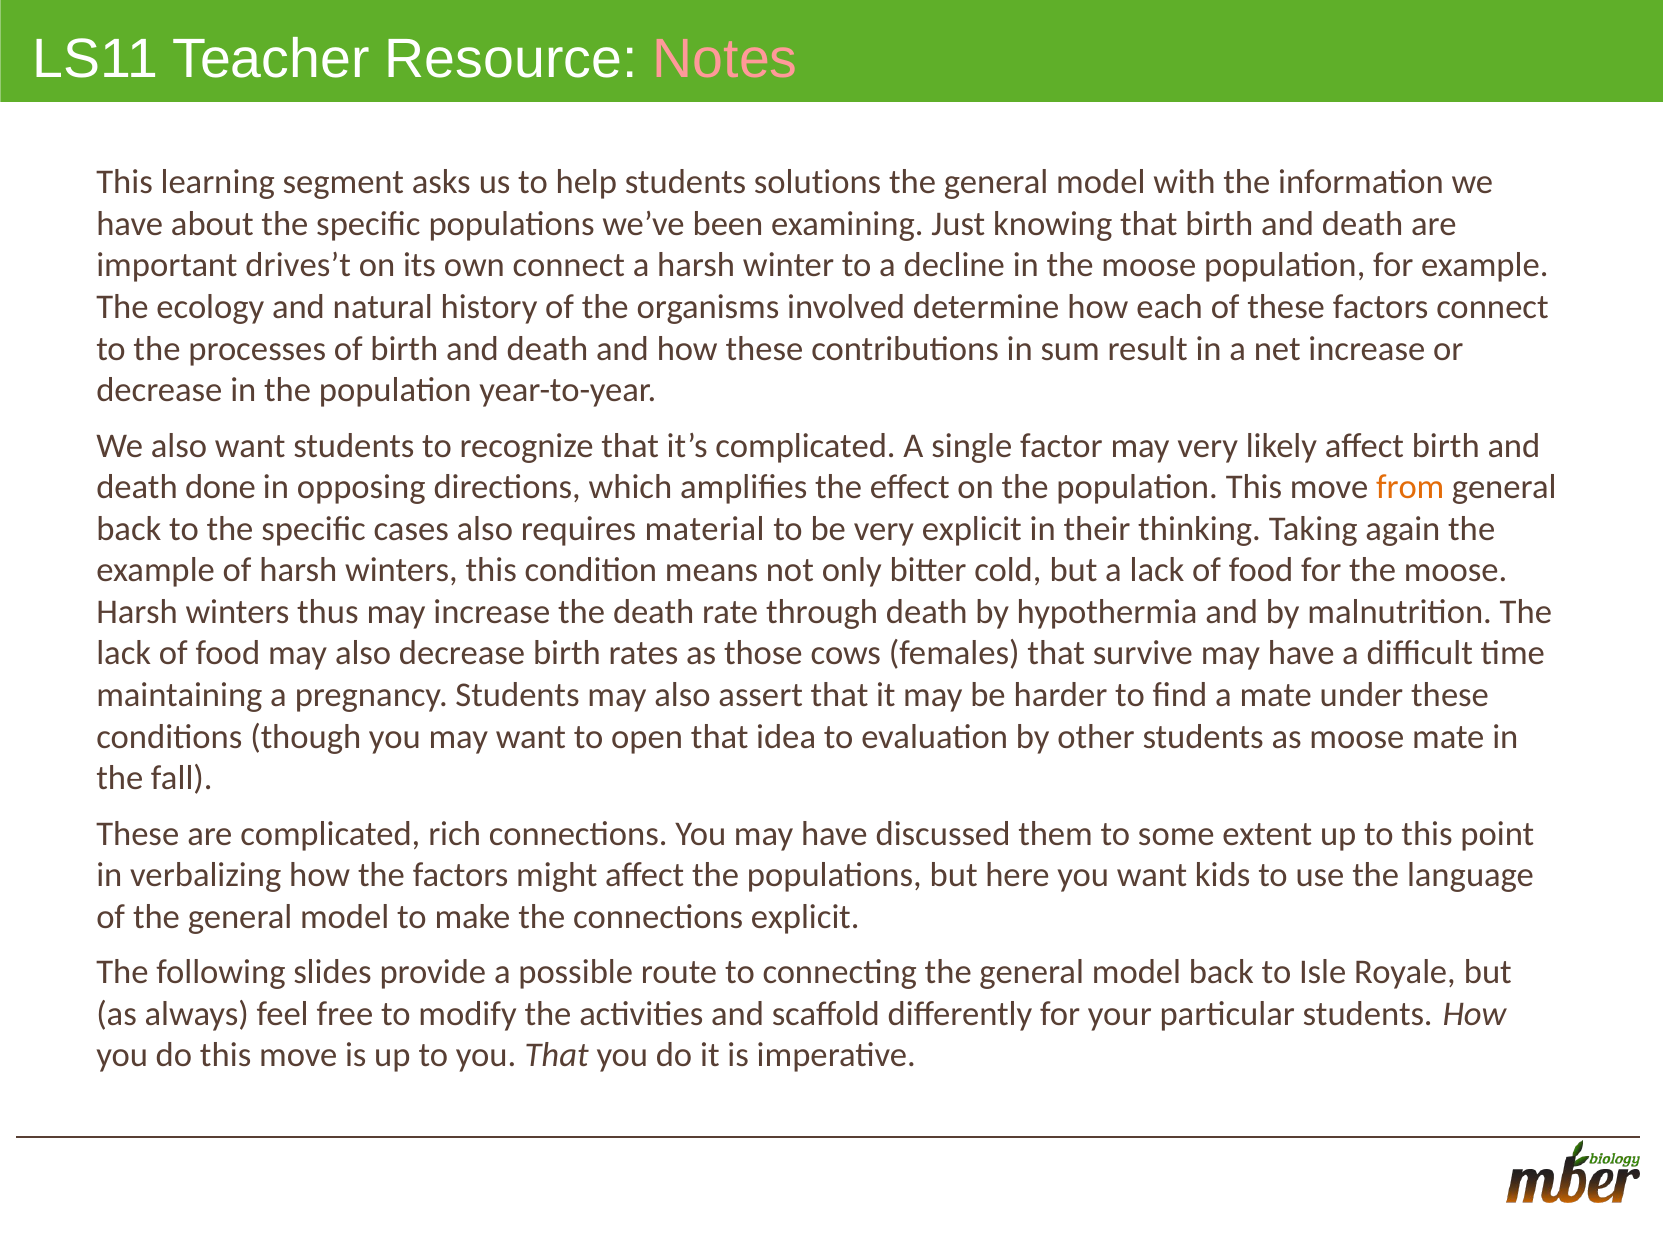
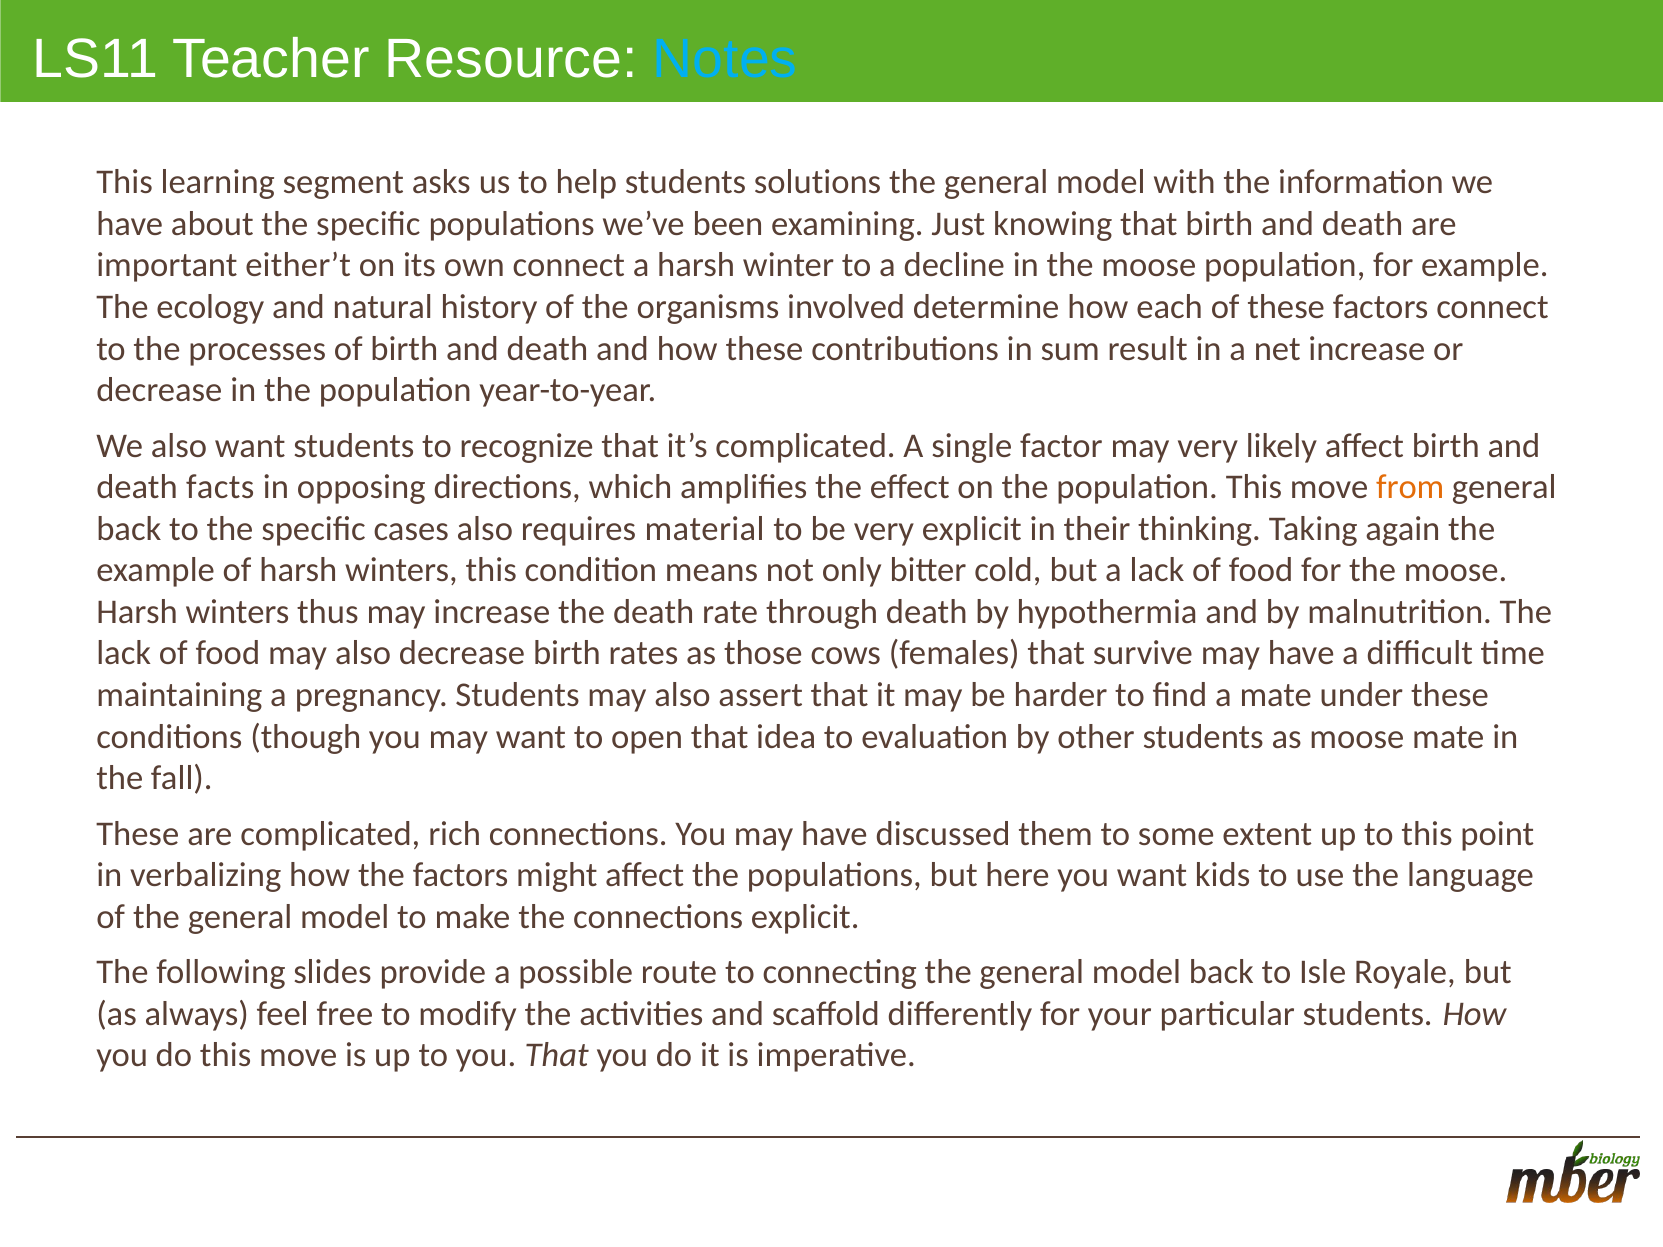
Notes colour: pink -> light blue (725, 59)
drives’t: drives’t -> either’t (298, 266)
done: done -> facts (220, 487)
